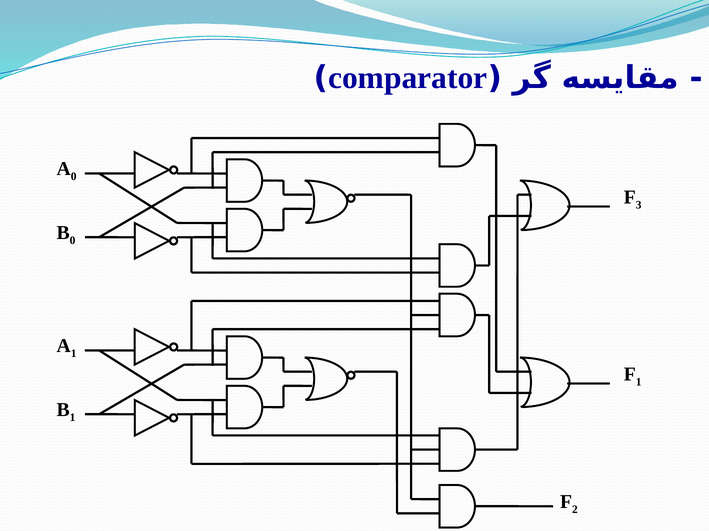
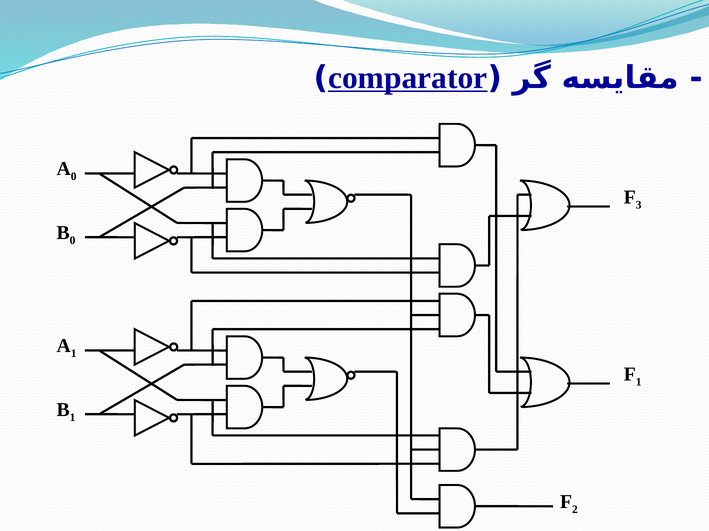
comparator underline: none -> present (408, 78)
